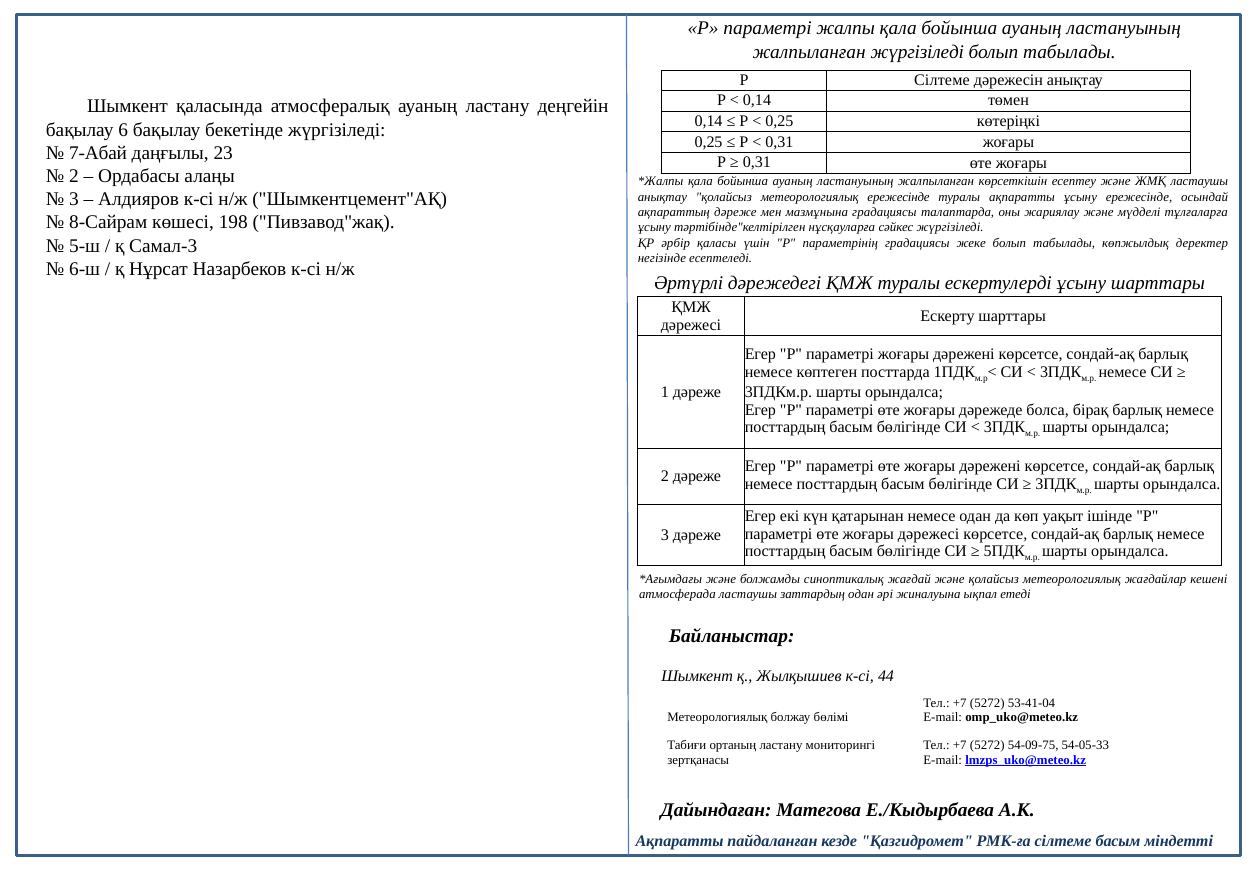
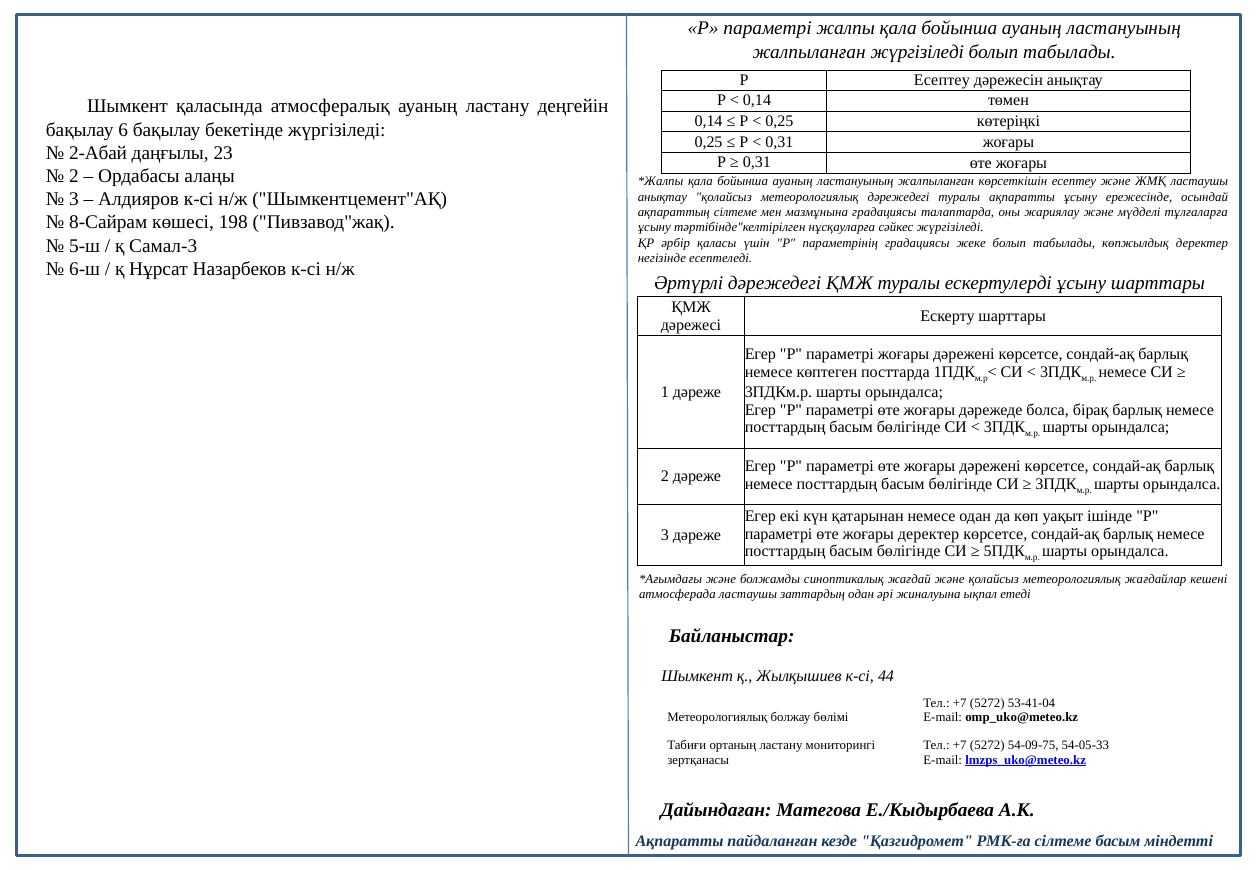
Р Сілтеме: Сілтеме -> Есептеу (942, 81)
7-Абай: 7-Абай -> 2-Абай (98, 153)
метеорологиялық ережесінде: ережесінде -> дәрежедегі (899, 197)
ақпараттың дәреже: дәреже -> сілтеме (735, 212)
жоғары дәрежесі: дәрежесі -> деректер (929, 534)
